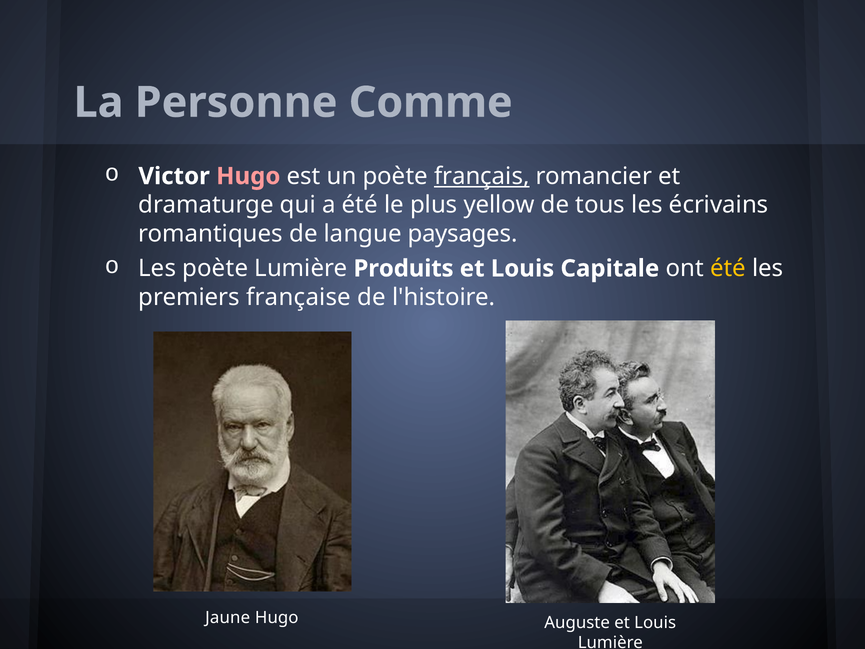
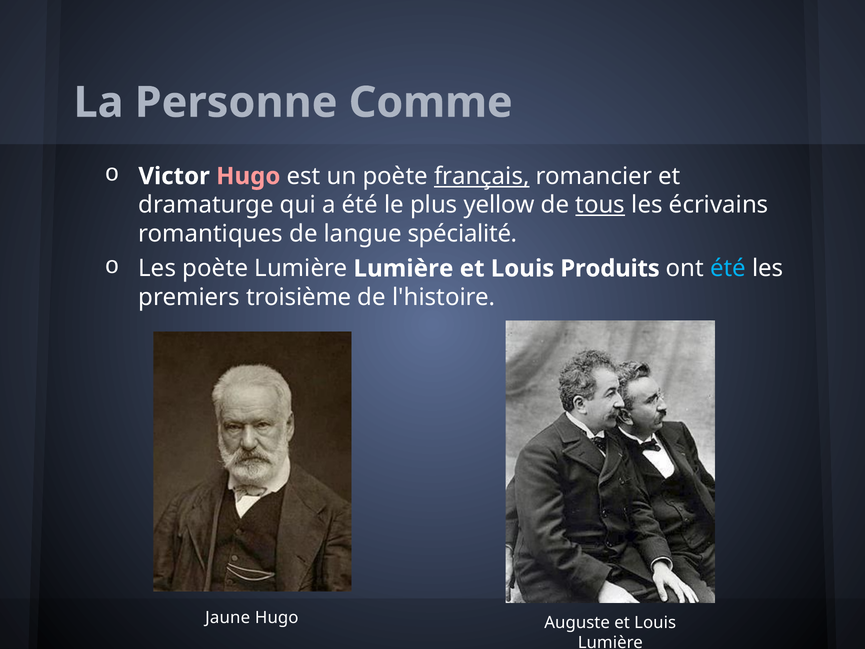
tous underline: none -> present (600, 205)
paysages: paysages -> spécialité (463, 234)
Lumière Produits: Produits -> Lumière (403, 268)
Capitale: Capitale -> Produits (610, 268)
été colour: yellow -> light blue (728, 268)
française: française -> troisième (299, 297)
